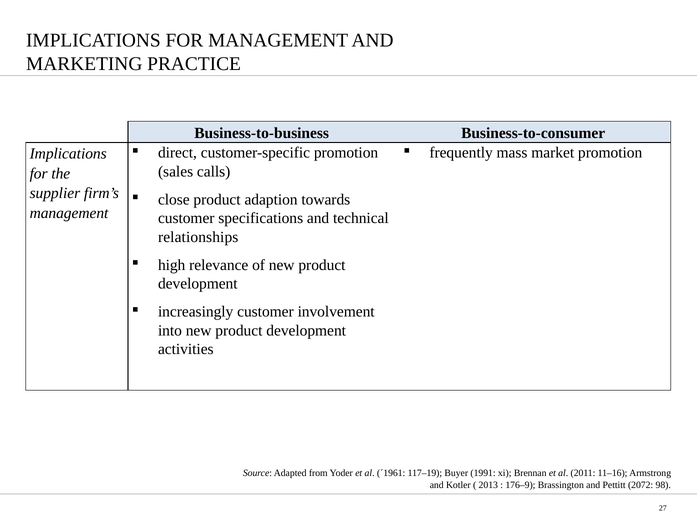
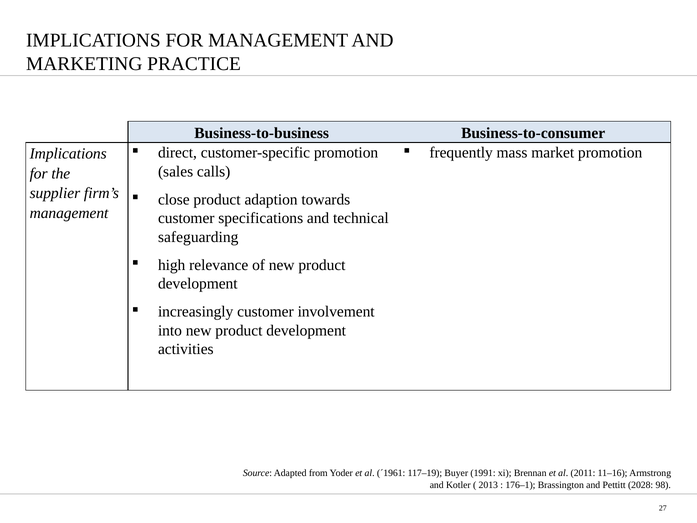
relationships: relationships -> safeguarding (198, 237)
176–9: 176–9 -> 176–1 (520, 485)
2072: 2072 -> 2028 (641, 485)
